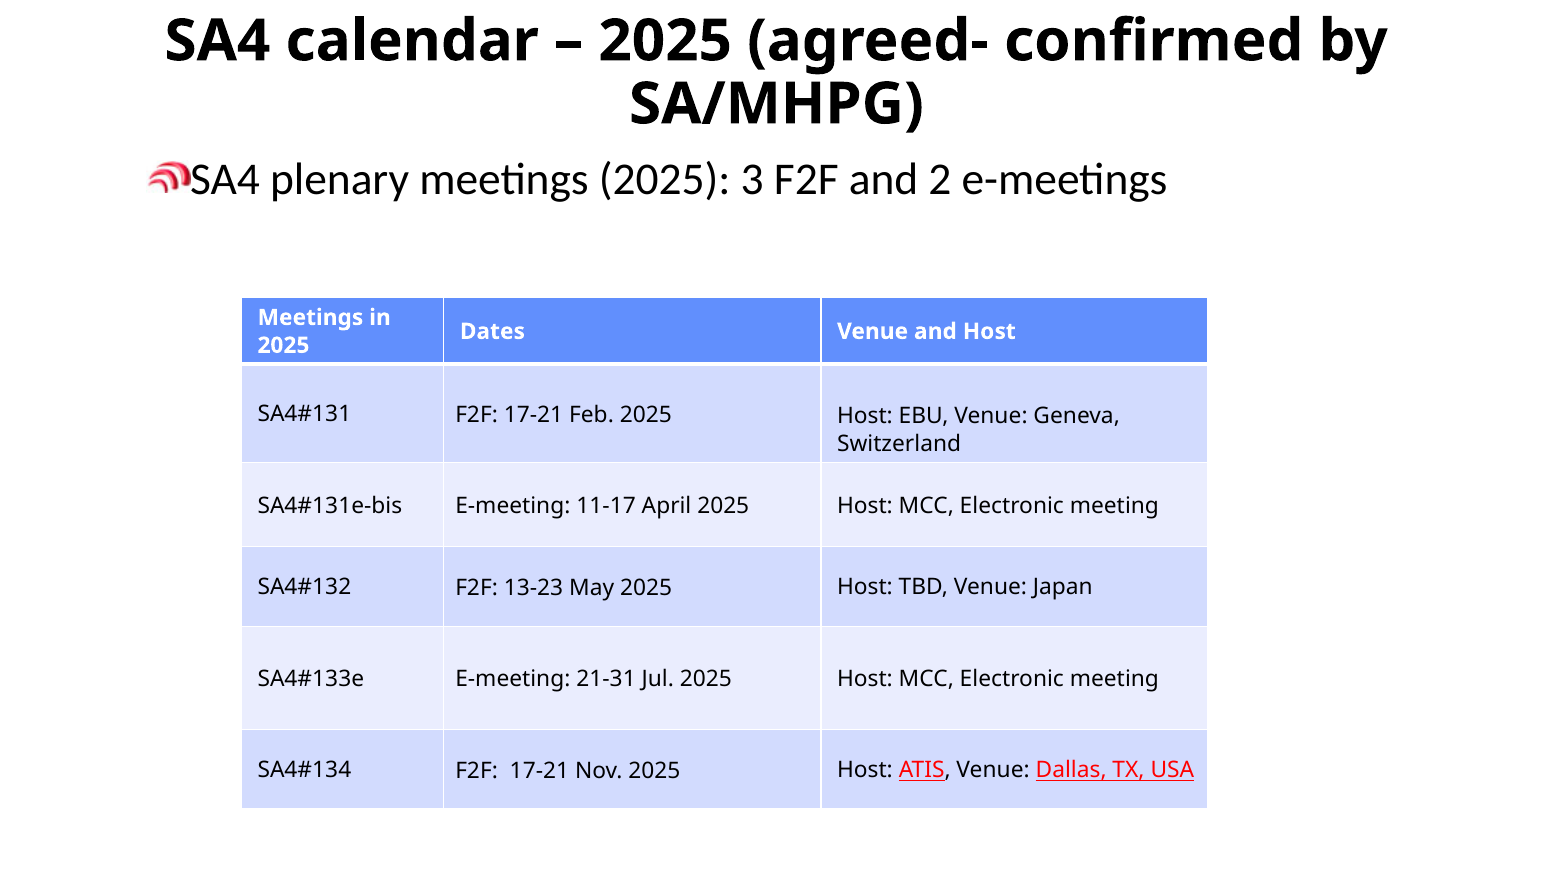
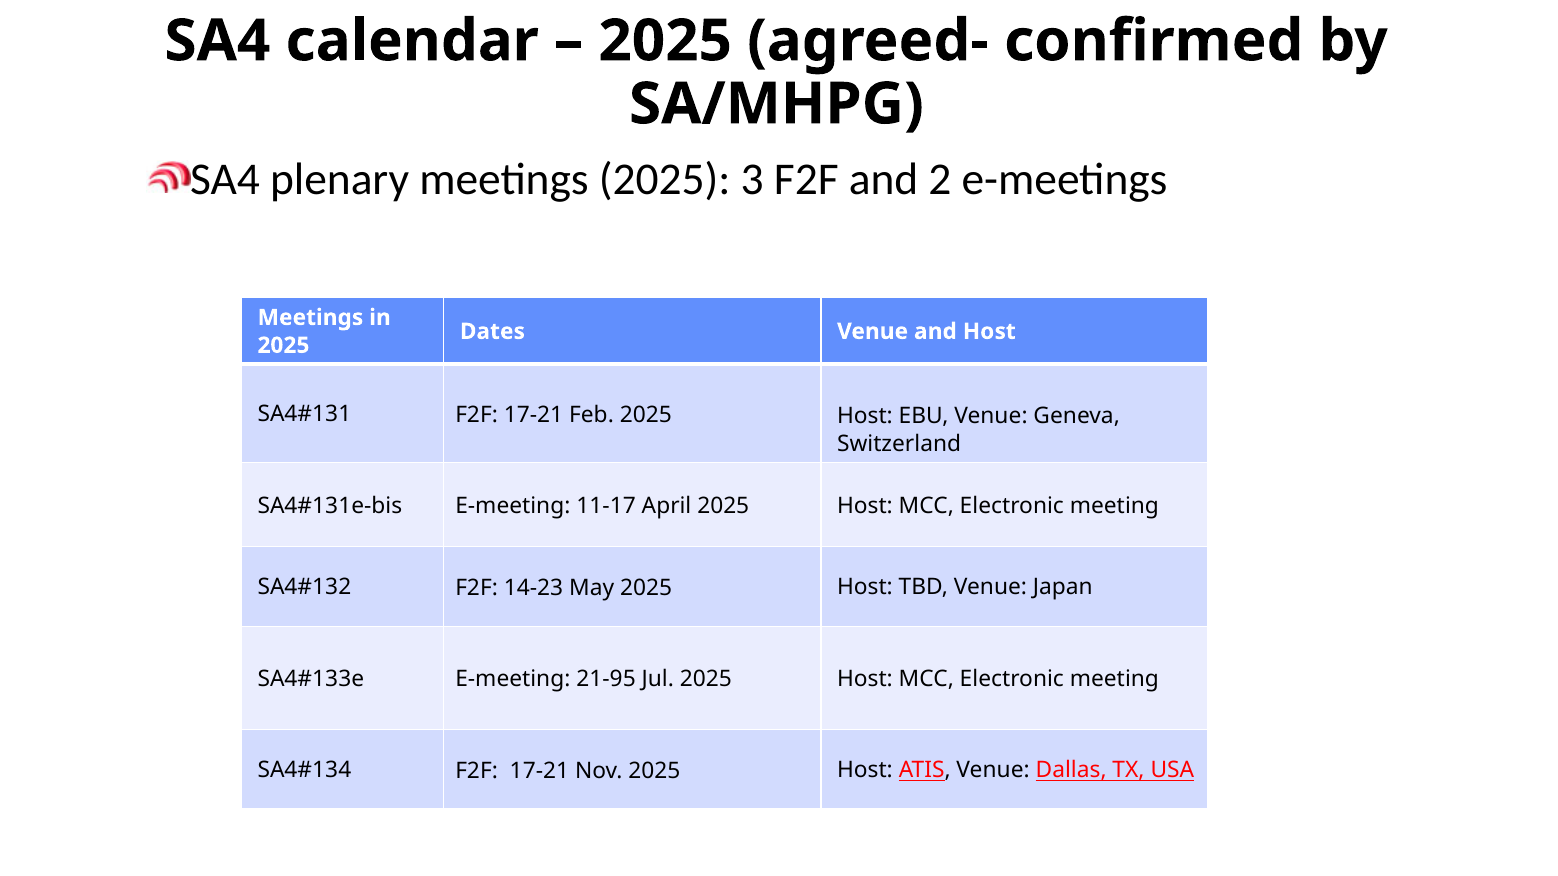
13-23: 13-23 -> 14-23 (534, 588)
21-31: 21-31 -> 21-95 (606, 680)
